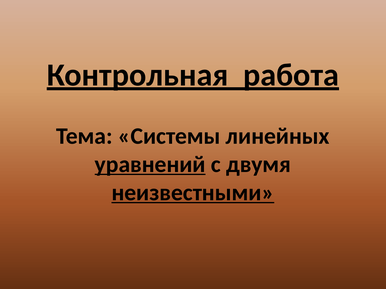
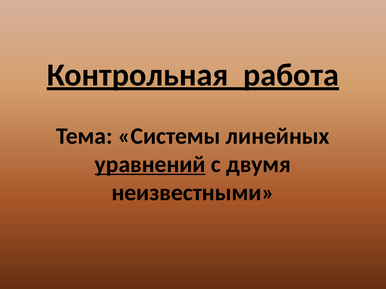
неизвестными underline: present -> none (193, 193)
